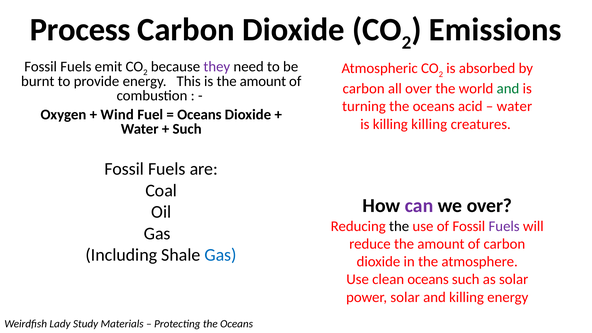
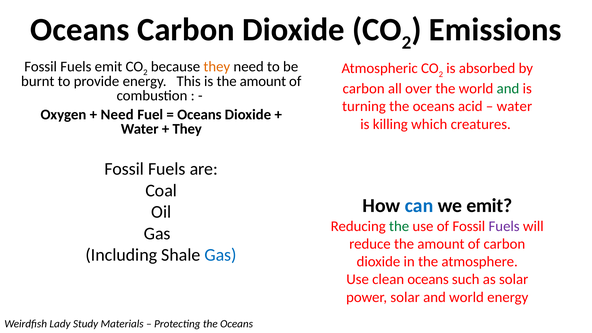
Process: Process -> Oceans (80, 30)
they colour: purple -> orange (217, 67)
Wind: Wind -> Need (117, 115)
killing killing: killing -> which (429, 124)
Such: Such -> They (187, 129)
can colour: purple -> blue (419, 206)
we over: over -> emit (489, 206)
the colour: black -> green (399, 226)
and killing: killing -> world (467, 297)
